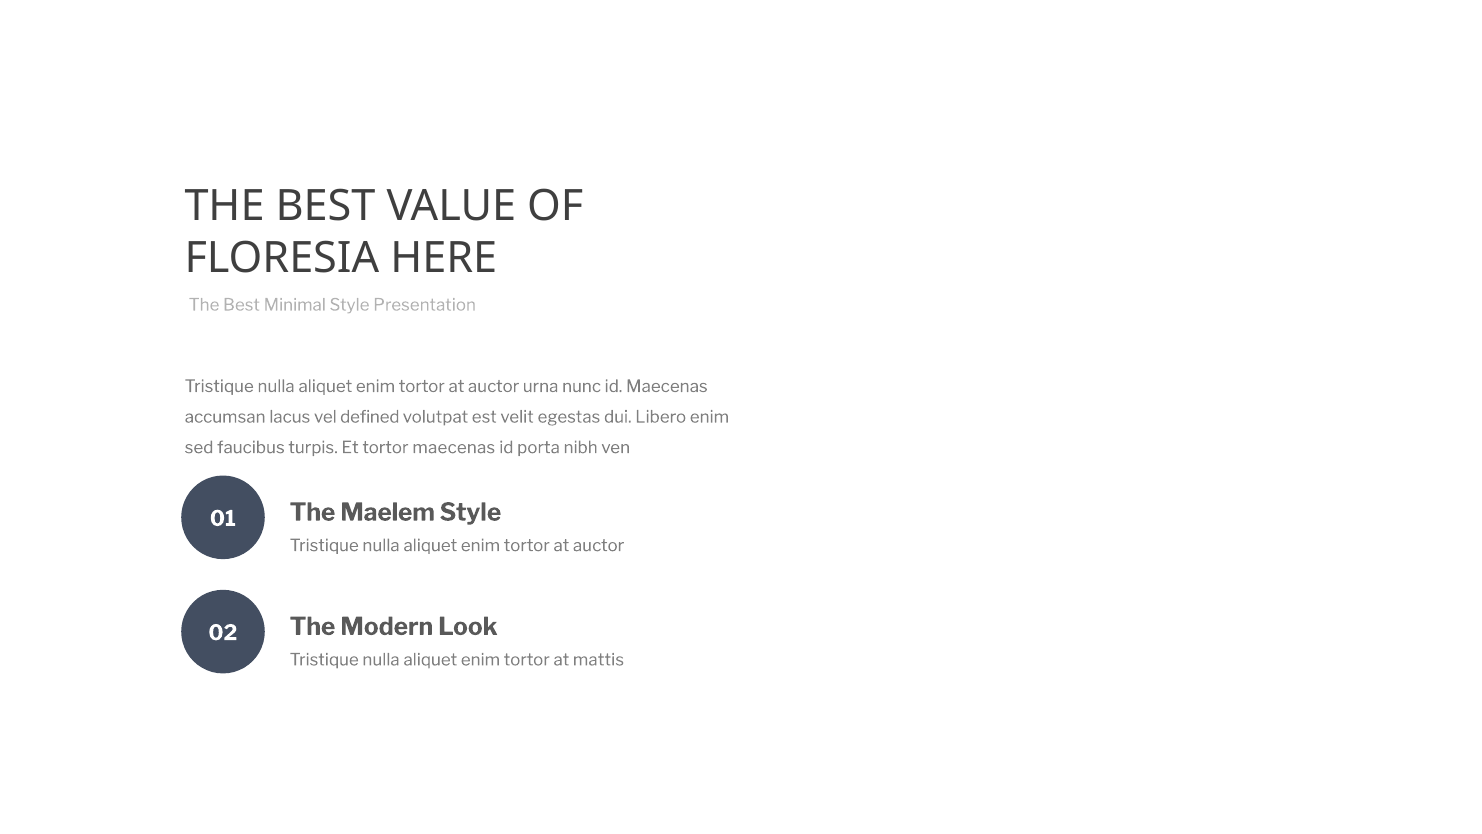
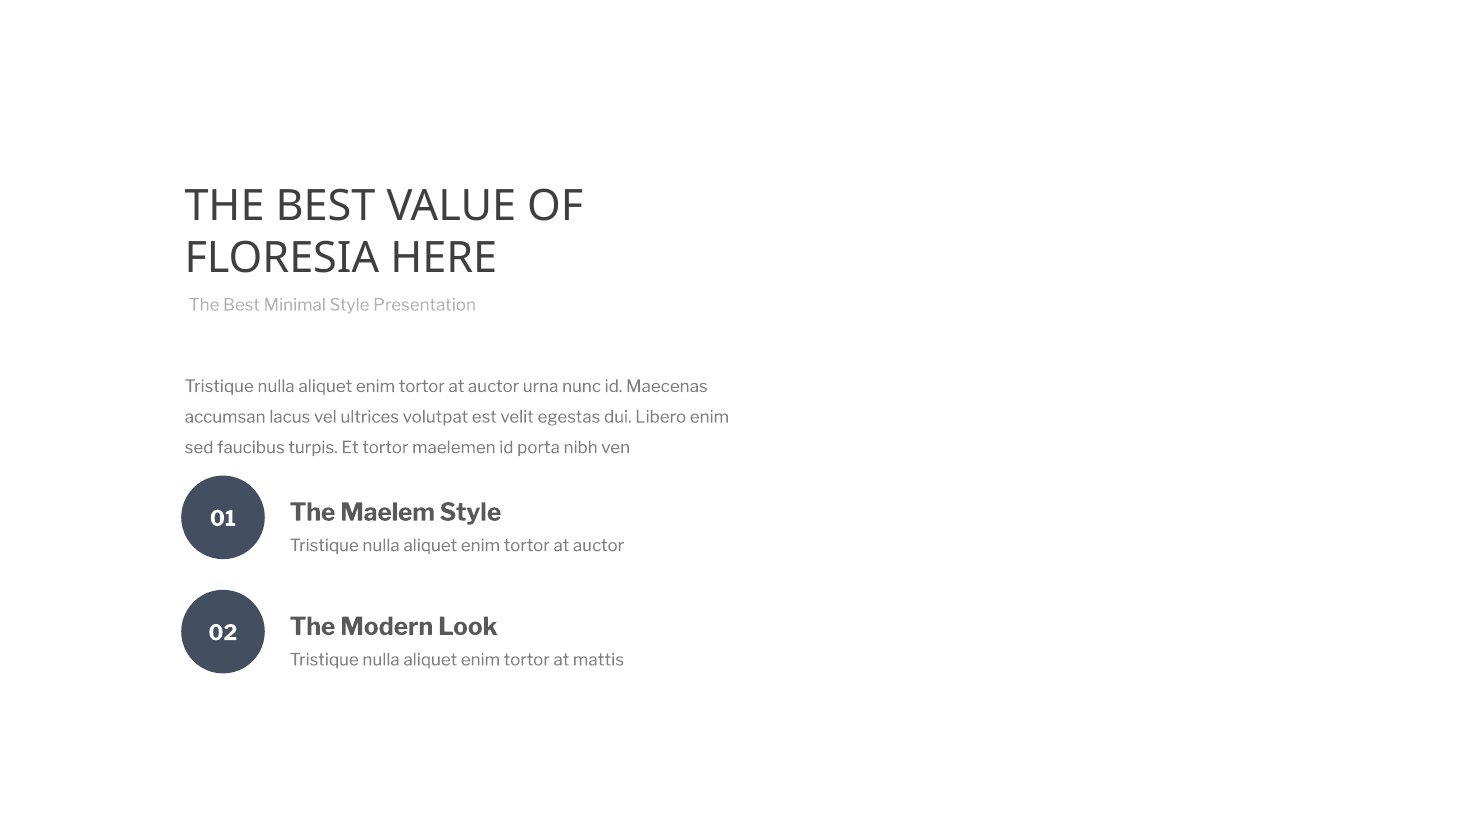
defined: defined -> ultrices (370, 417)
tortor maecenas: maecenas -> maelemen (454, 447)
